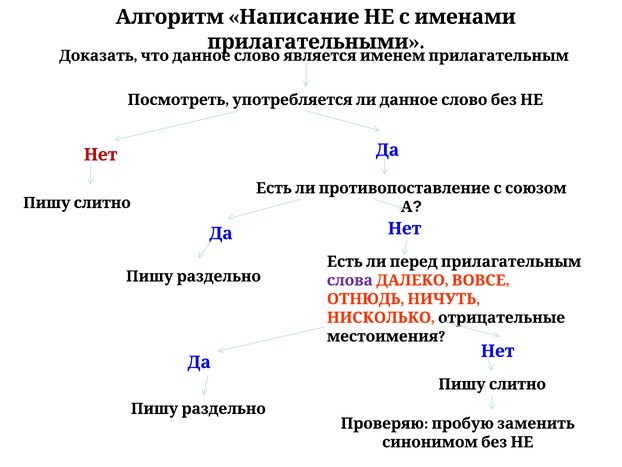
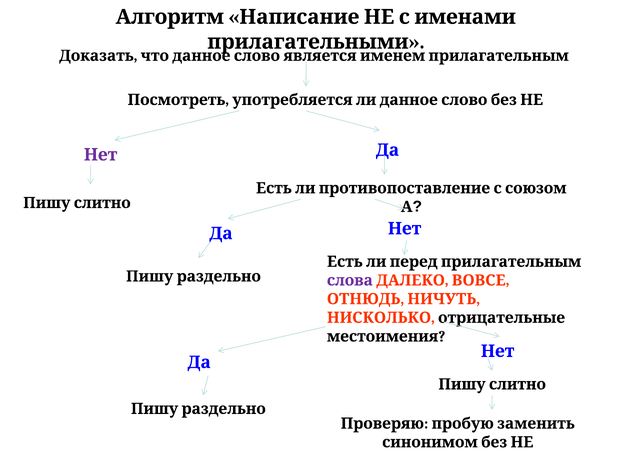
Нет colour: red -> purple (101, 155)
